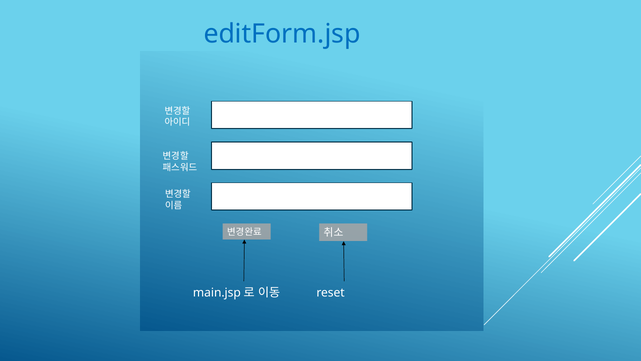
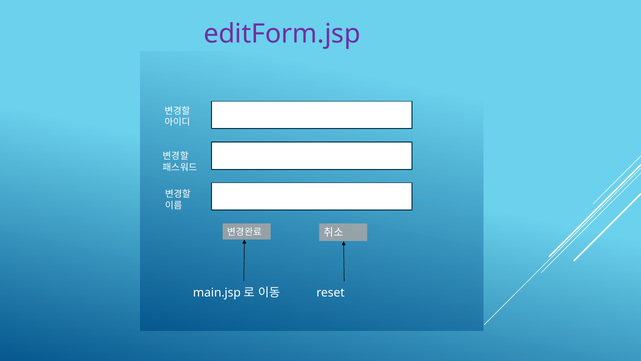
editForm.jsp colour: blue -> purple (282, 34)
